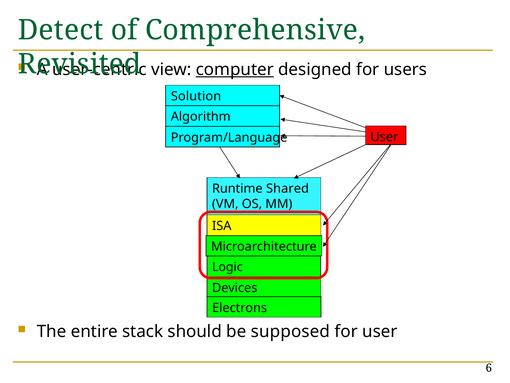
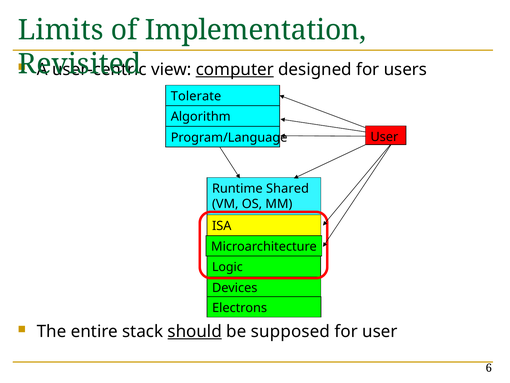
Detect: Detect -> Limits (61, 30)
Comprehensive: Comprehensive -> Implementation (255, 30)
Solution: Solution -> Tolerate (196, 96)
should underline: none -> present (195, 331)
